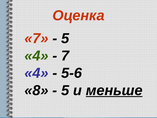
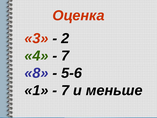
7: 7 -> 3 (36, 38)
5: 5 -> 2 (65, 38)
4: 4 -> 8 (36, 73)
8: 8 -> 1 (36, 90)
5: 5 -> 7 (65, 90)
меньше underline: present -> none (114, 90)
